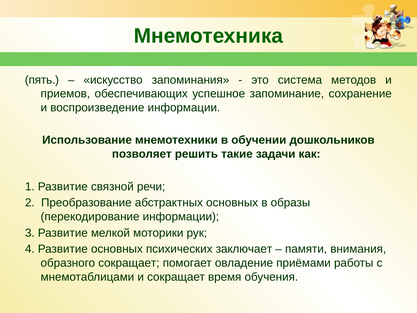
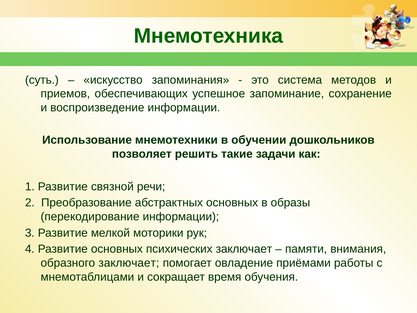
пять: пять -> суть (42, 80)
образного сокращает: сокращает -> заключает (129, 263)
